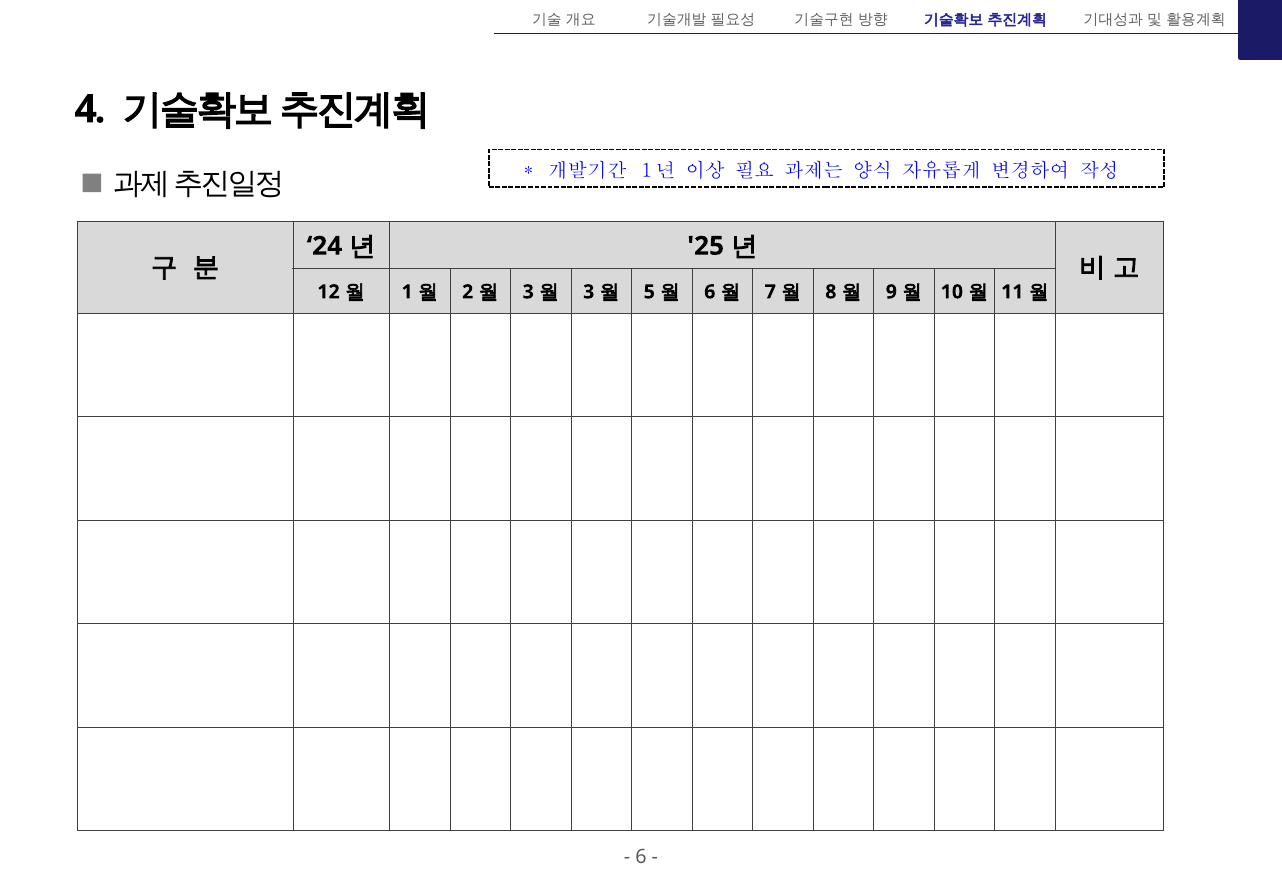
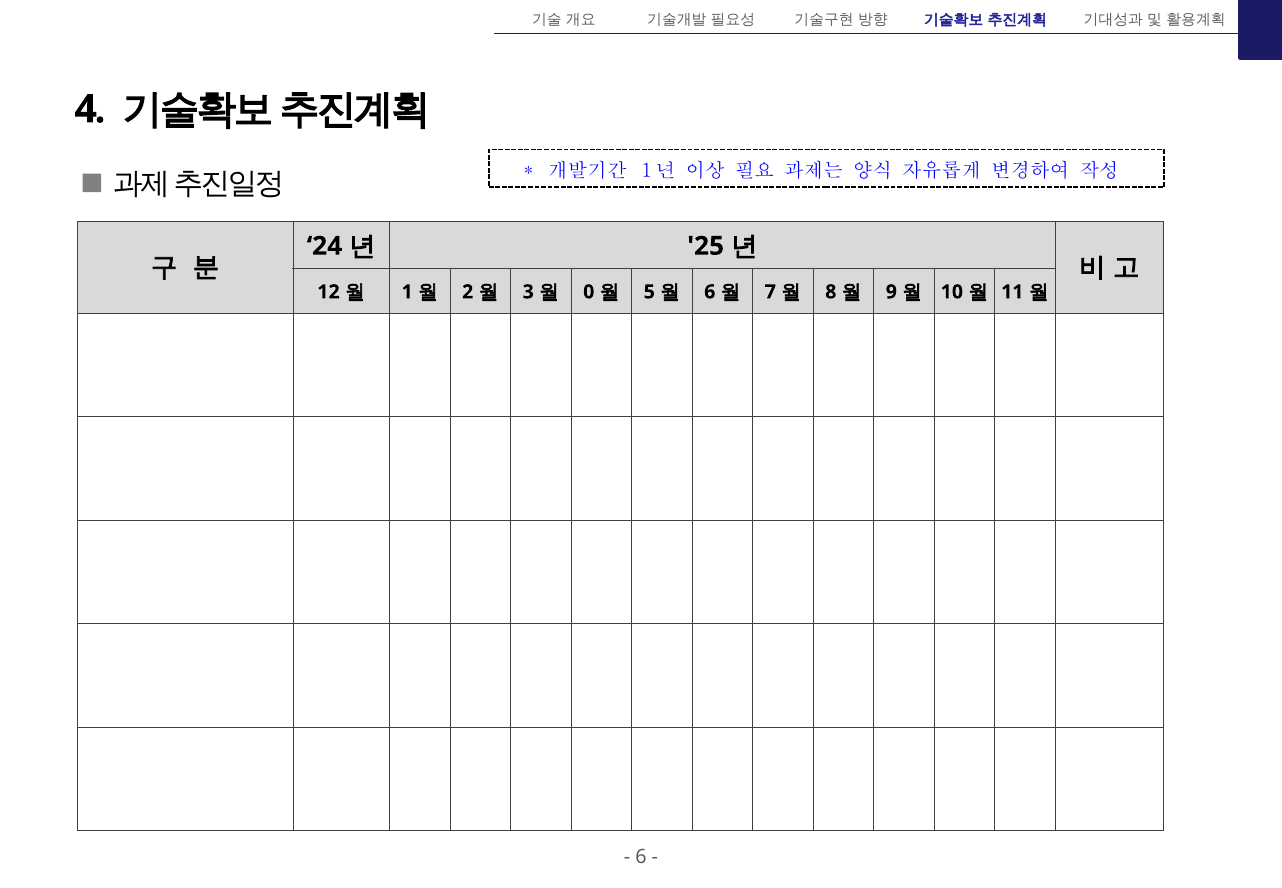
3: 3 -> 0 (589, 292)
